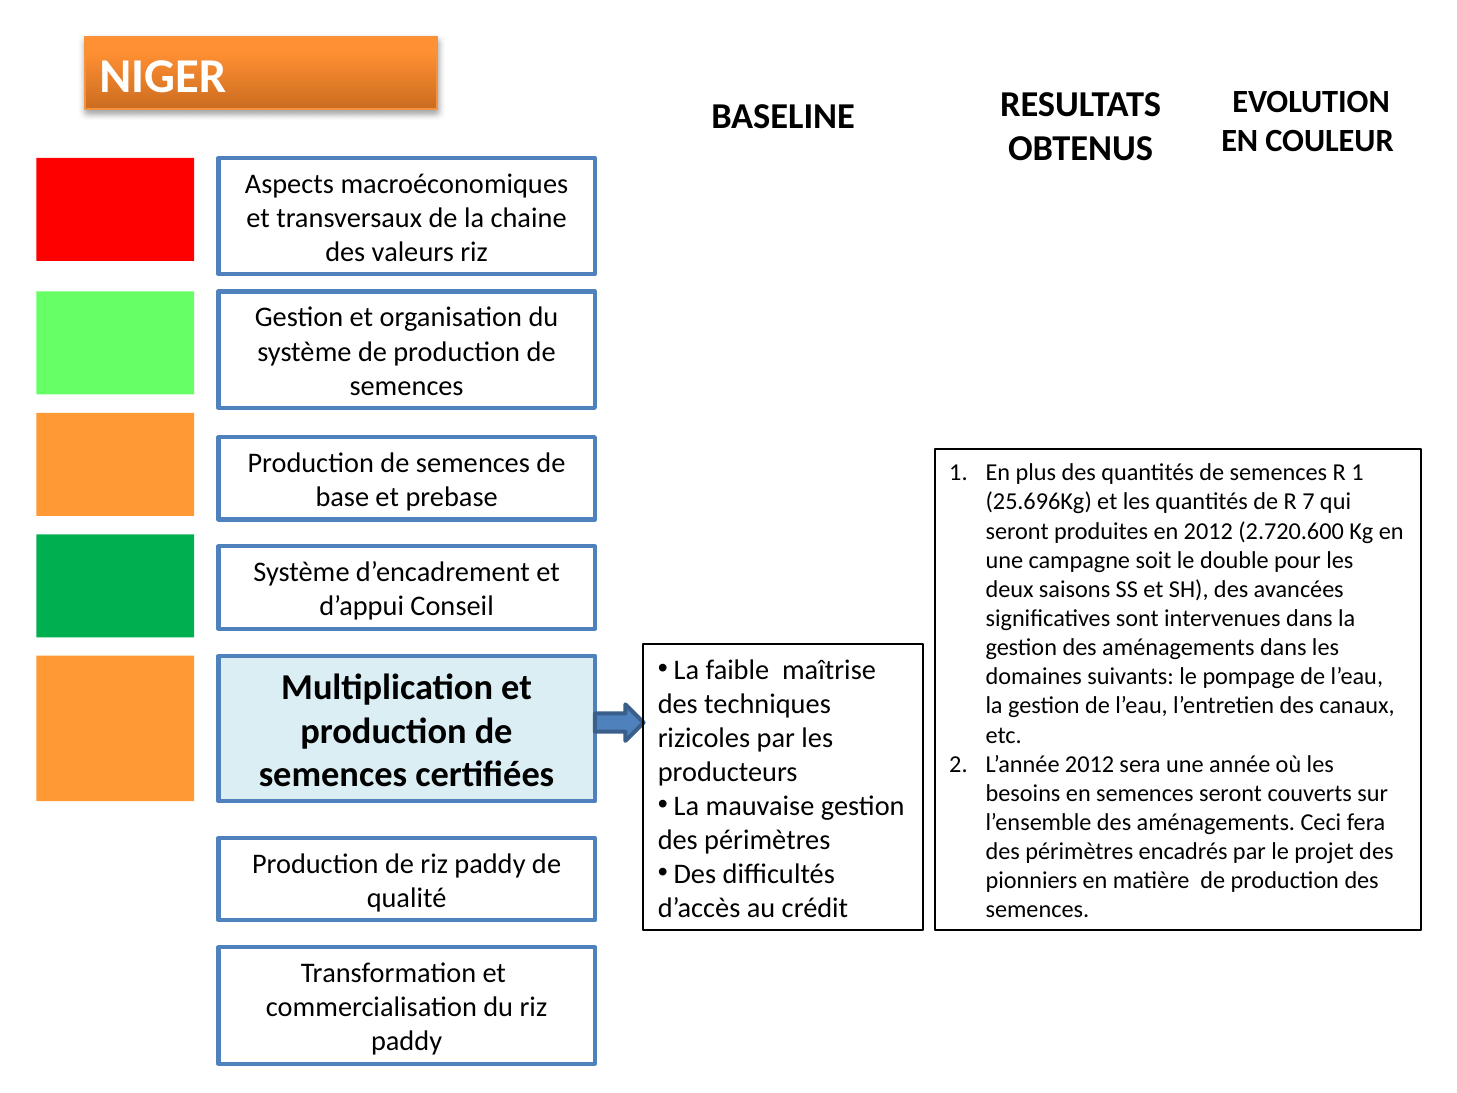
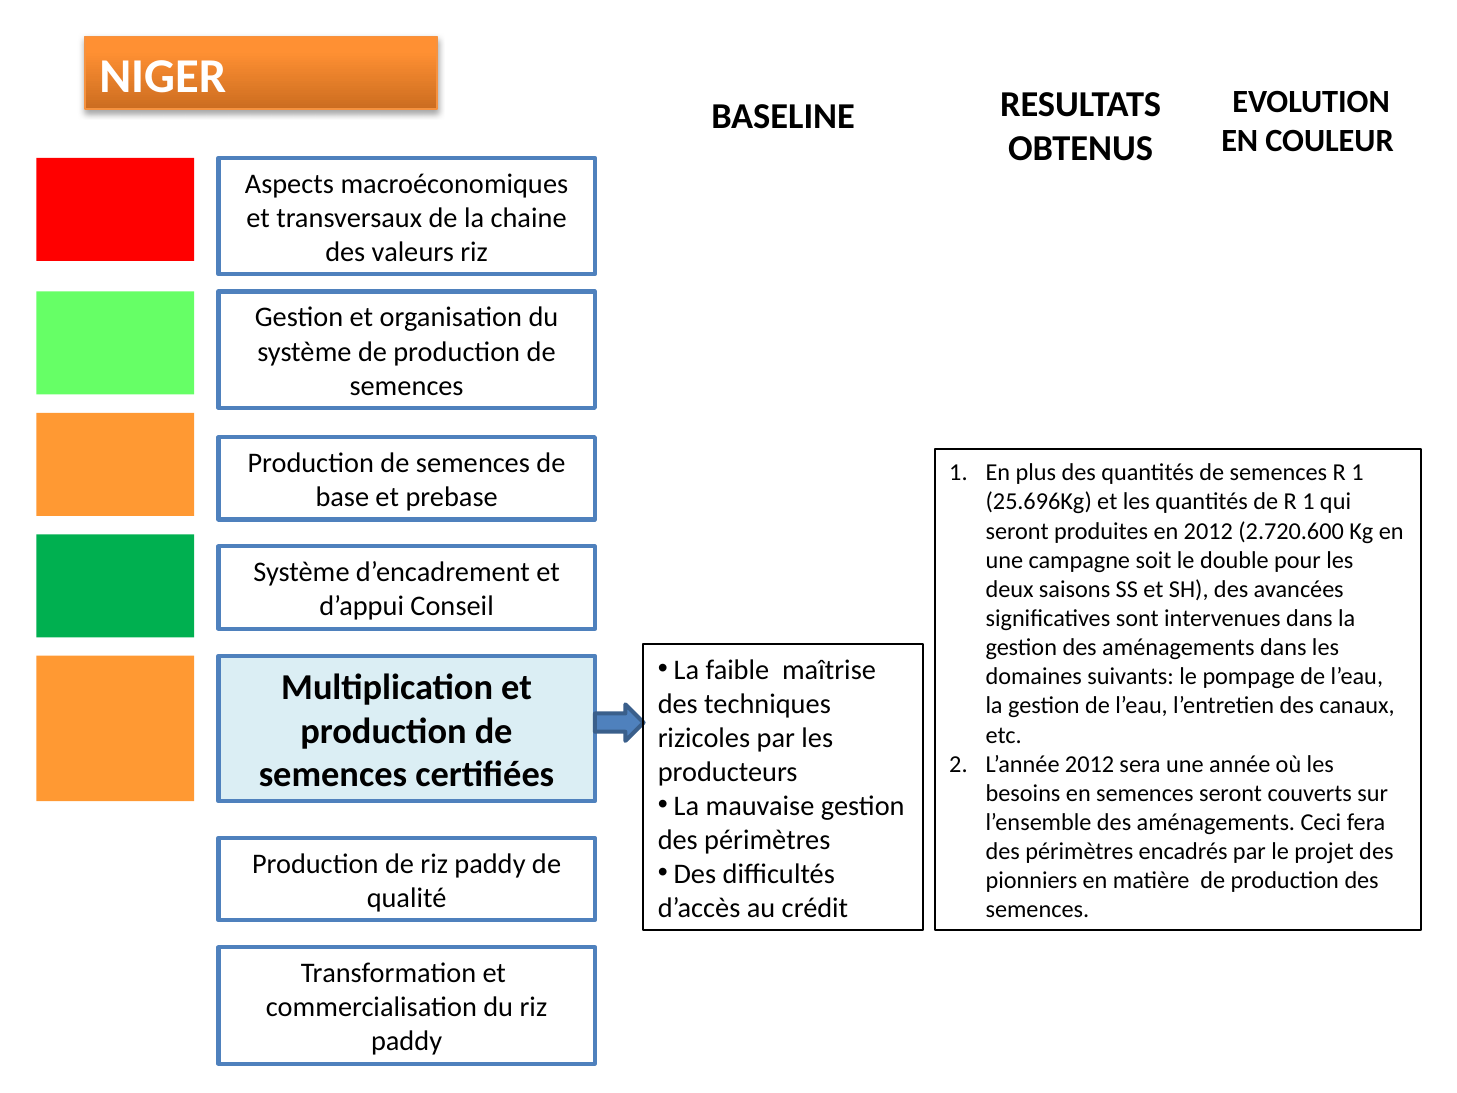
de R 7: 7 -> 1 (1308, 502)
